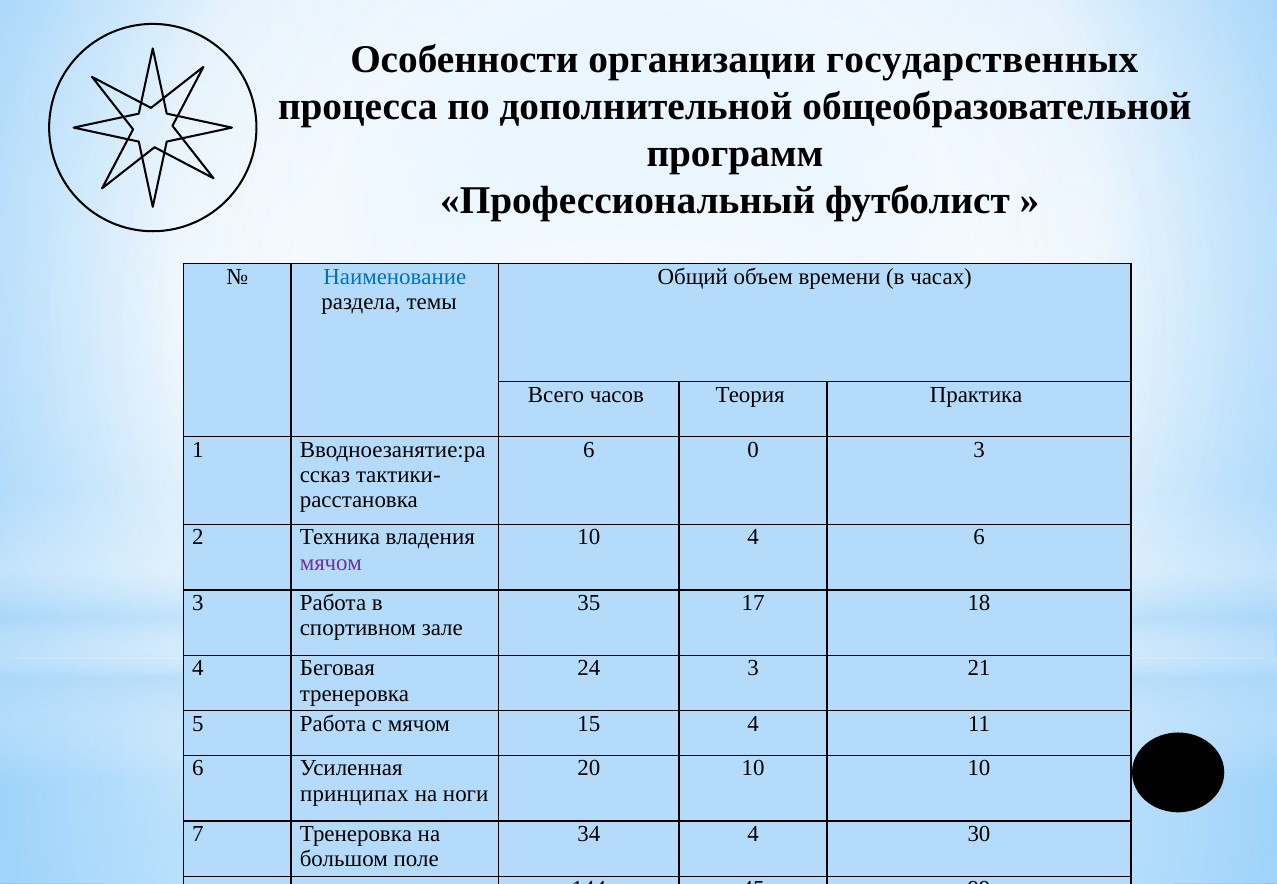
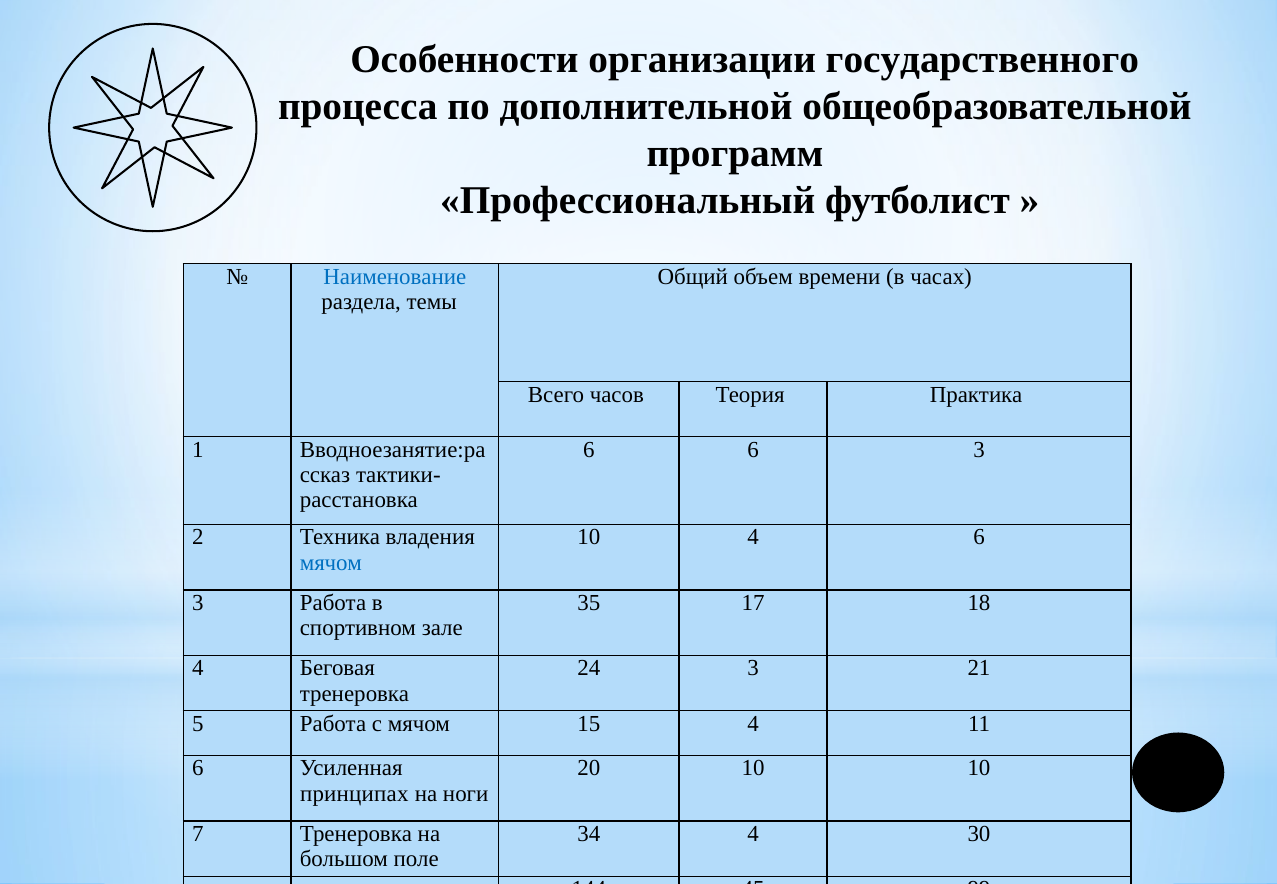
государственных: государственных -> государственного (982, 60)
6 0: 0 -> 6 (753, 450)
мячом colour: purple -> blue (331, 563)
